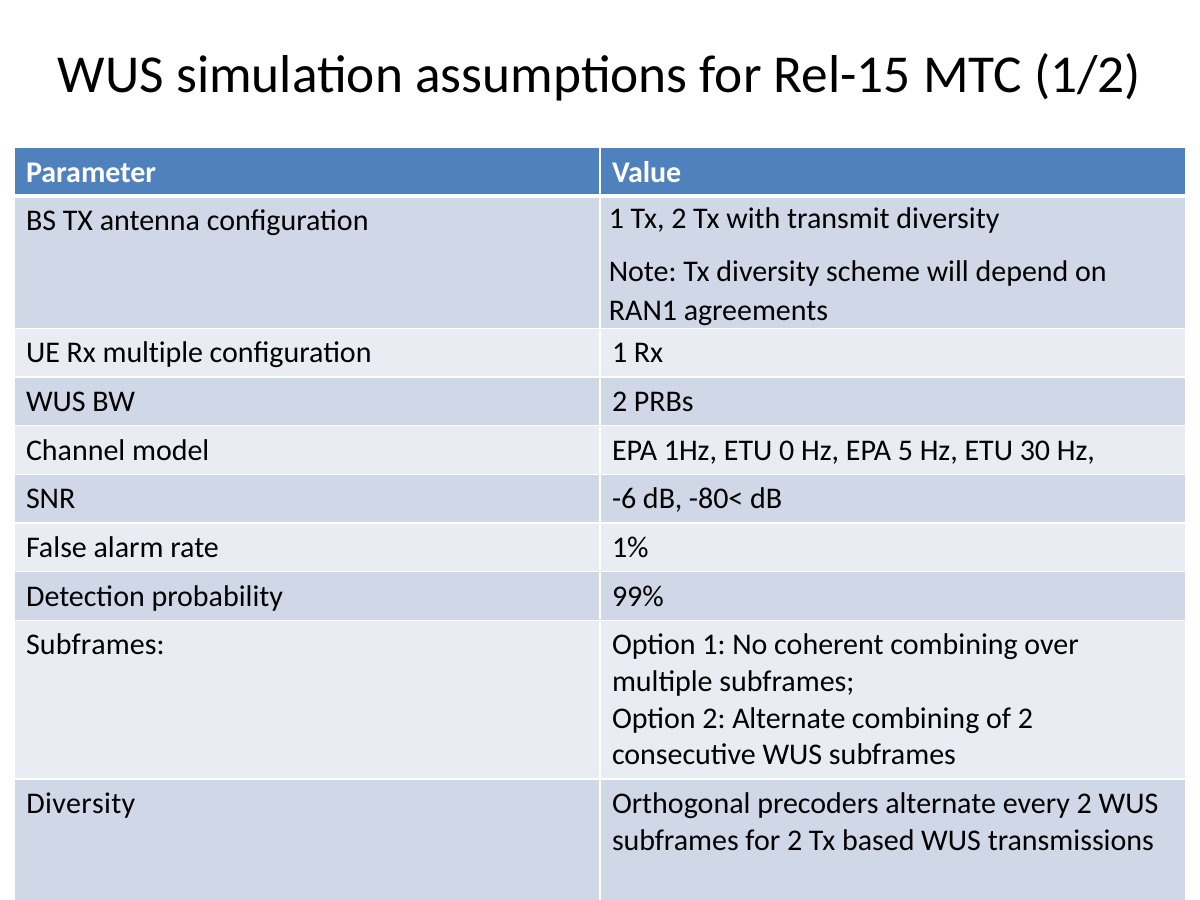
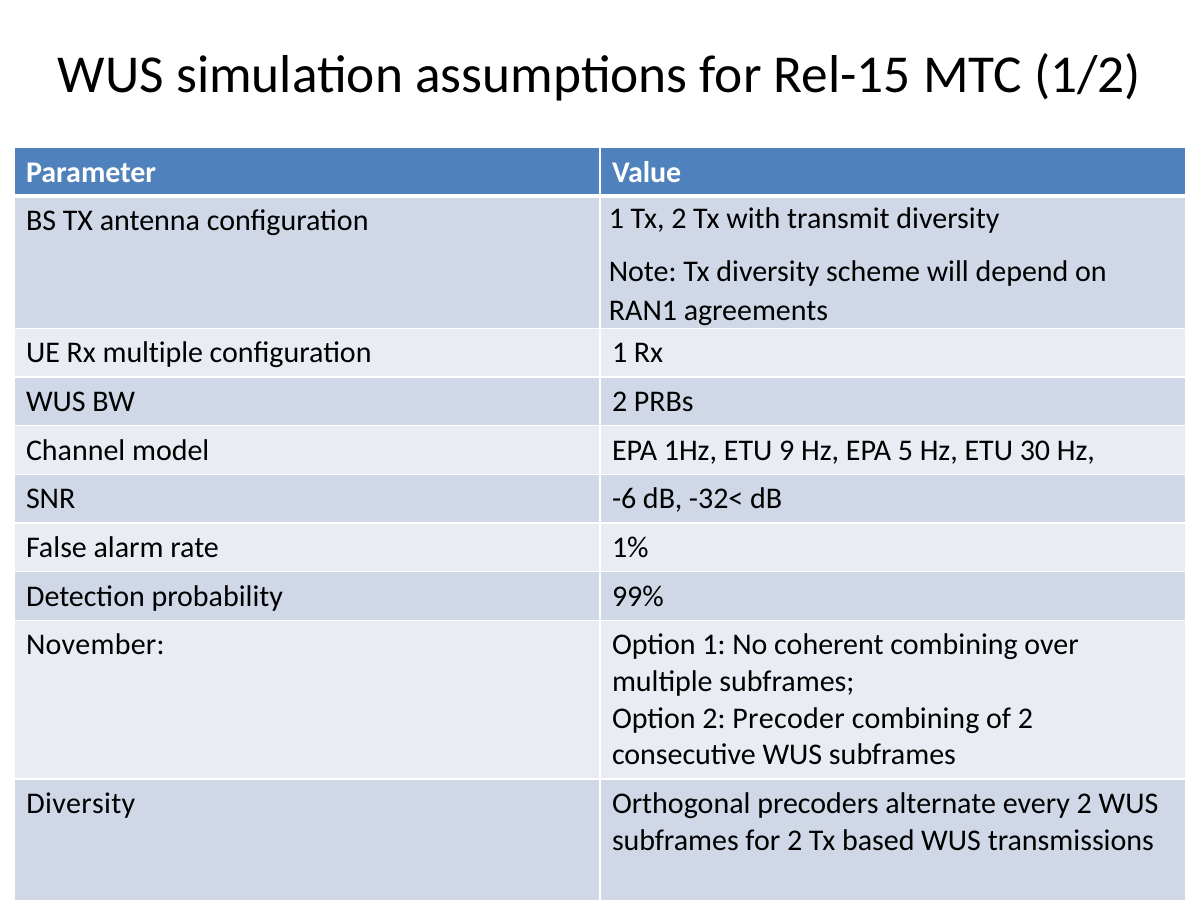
0: 0 -> 9 (787, 450)
-80<: -80< -> -32< (716, 499)
Subframes: Subframes -> November (95, 645)
2 Alternate: Alternate -> Precoder (789, 718)
